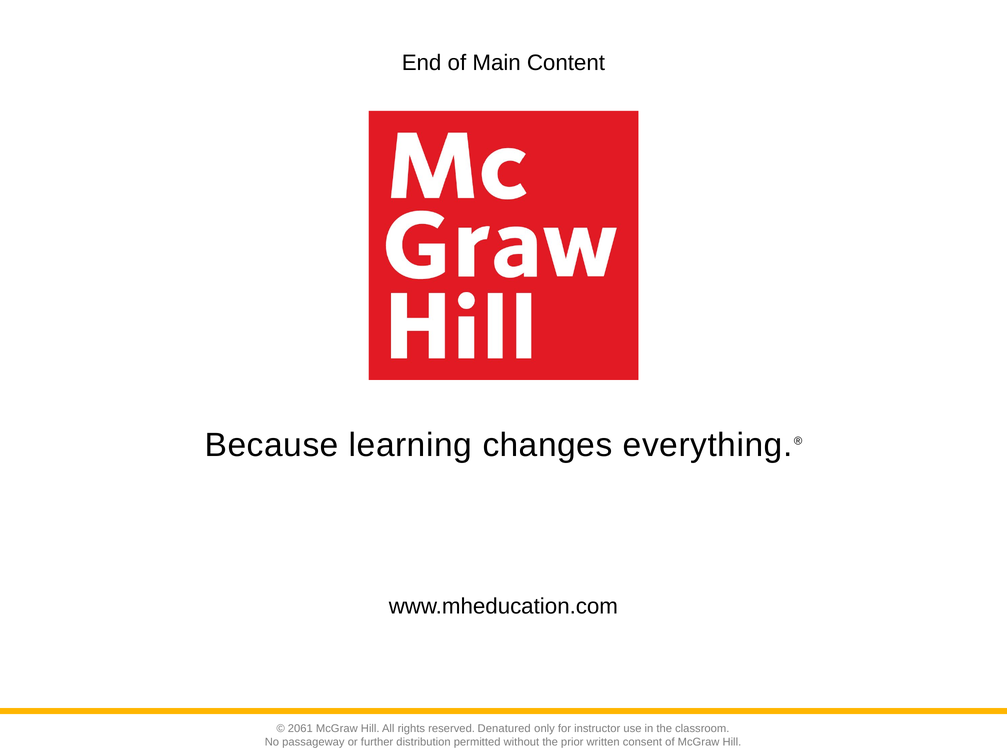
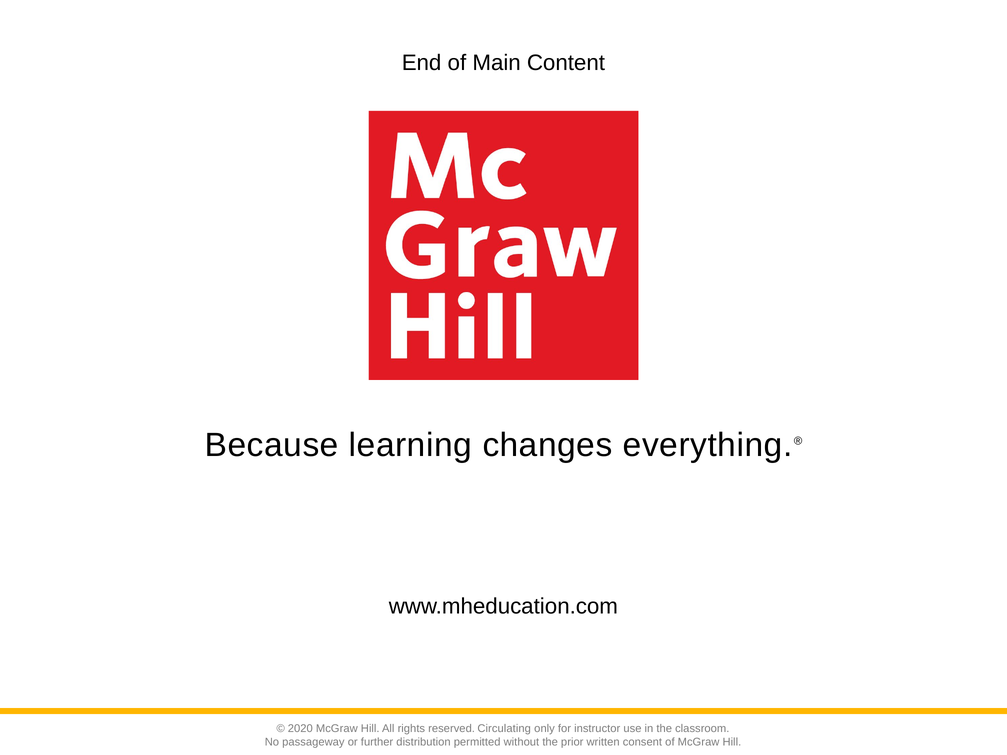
2061: 2061 -> 2020 (300, 729)
Denatured: Denatured -> Circulating (504, 729)
